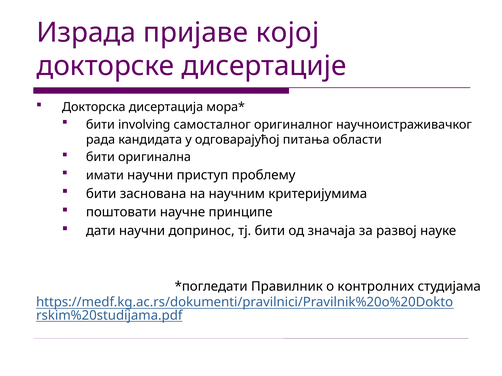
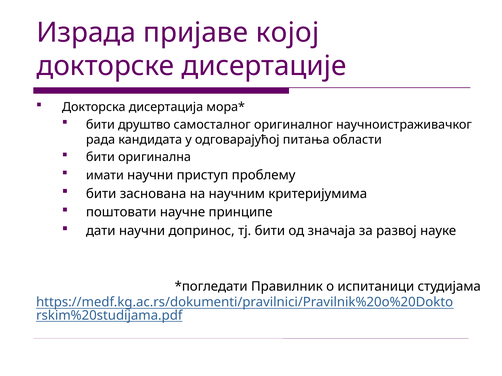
involving: involving -> друштво (144, 125)
контролних: контролних -> испитаници (376, 287)
